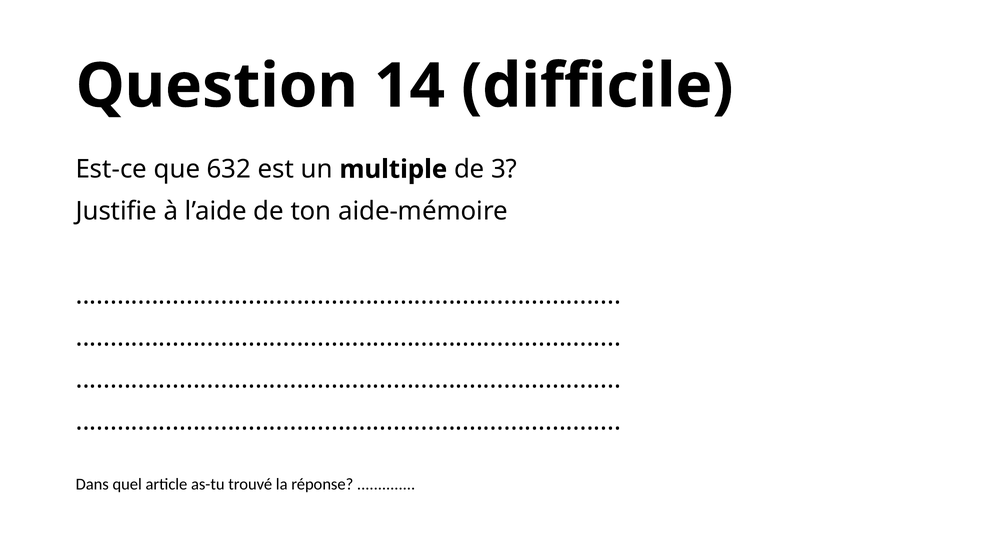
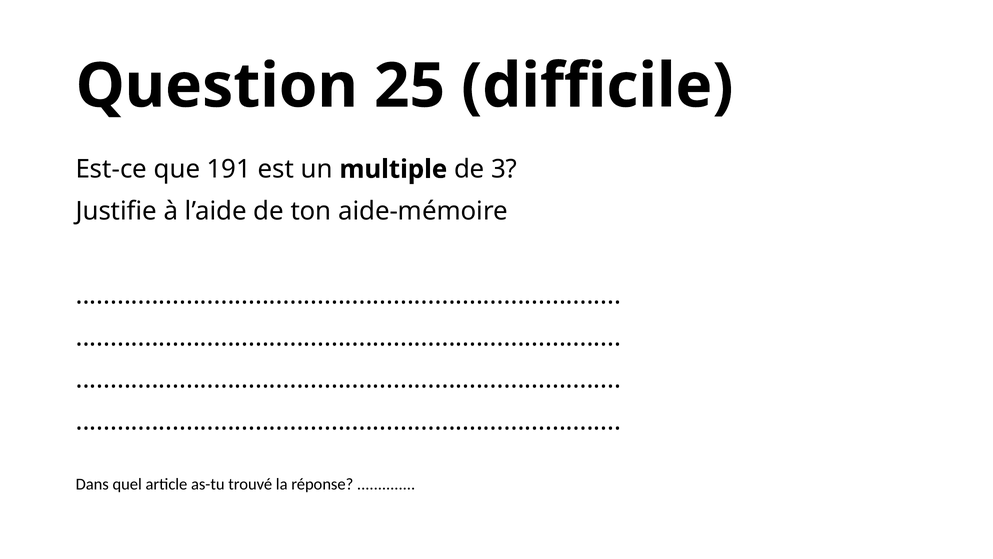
14: 14 -> 25 (410, 86)
632: 632 -> 191 (229, 169)
